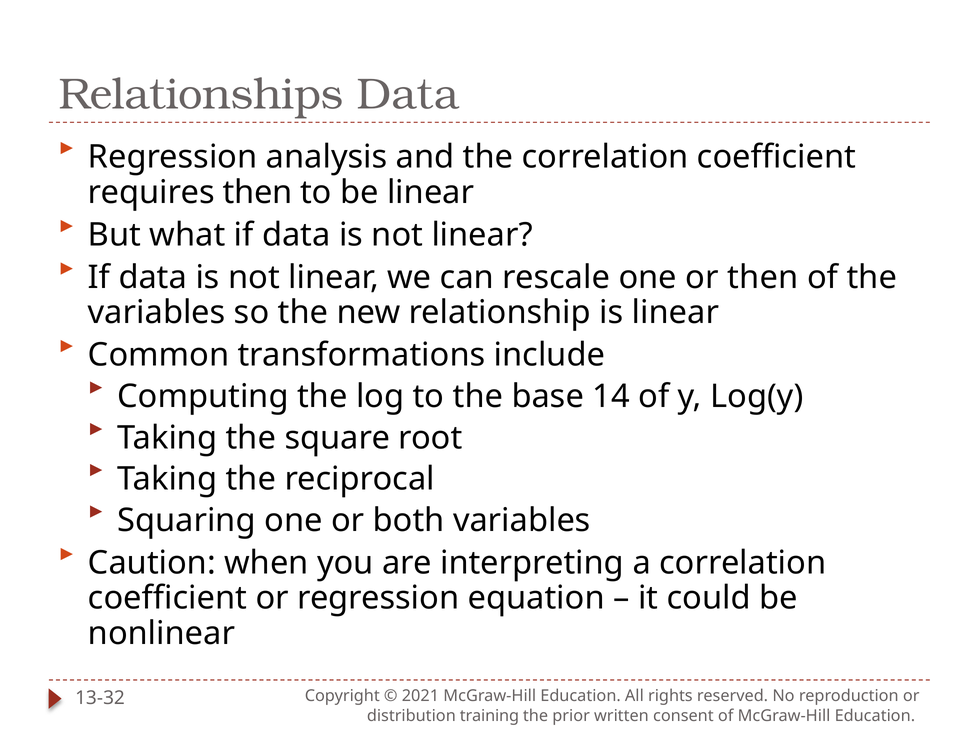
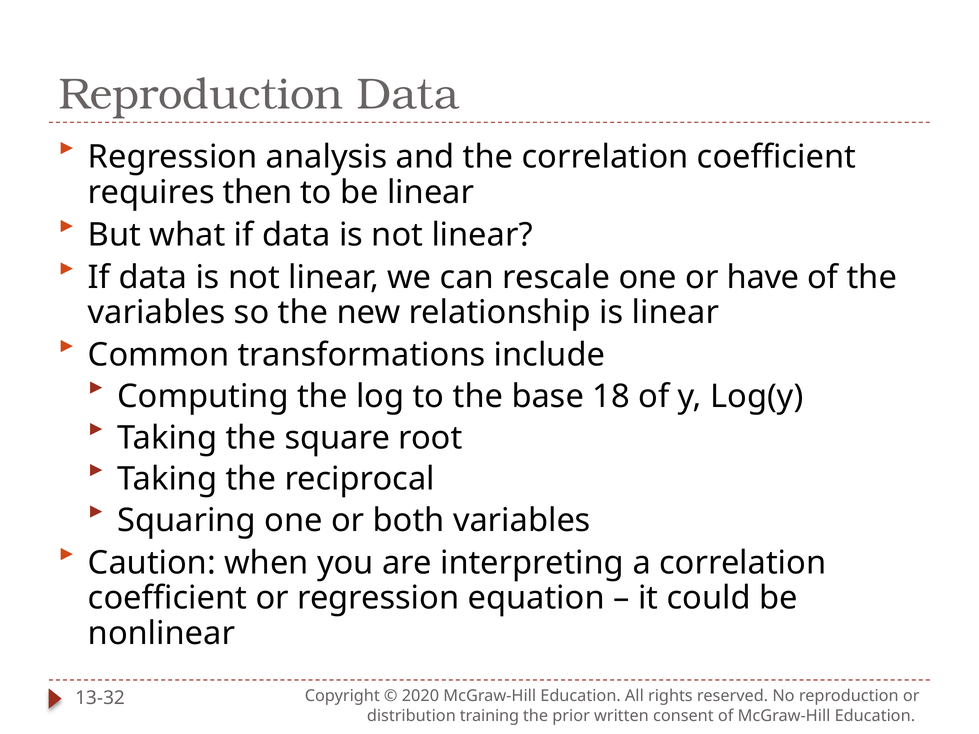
Relationships: Relationships -> Reproduction (201, 94)
or then: then -> have (763, 278)
14: 14 -> 18 (611, 397)
2021: 2021 -> 2020 (420, 696)
